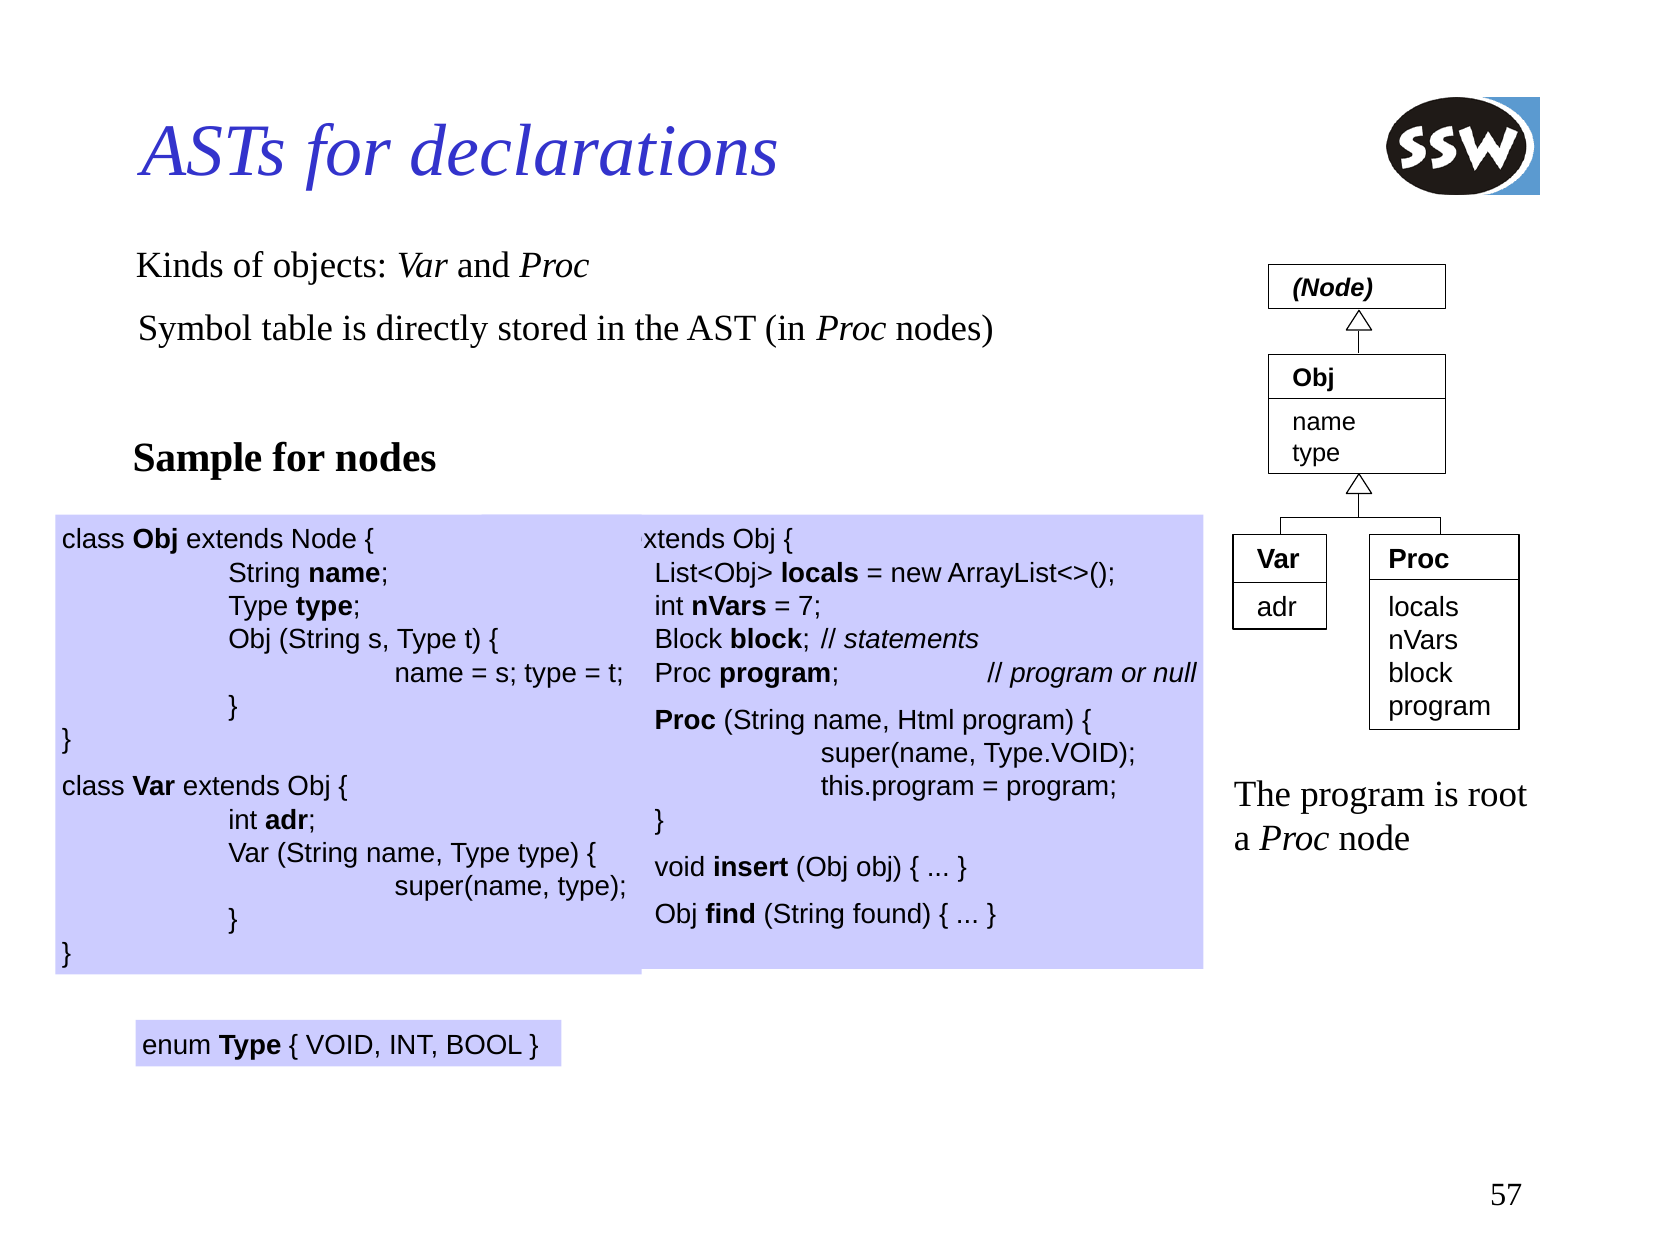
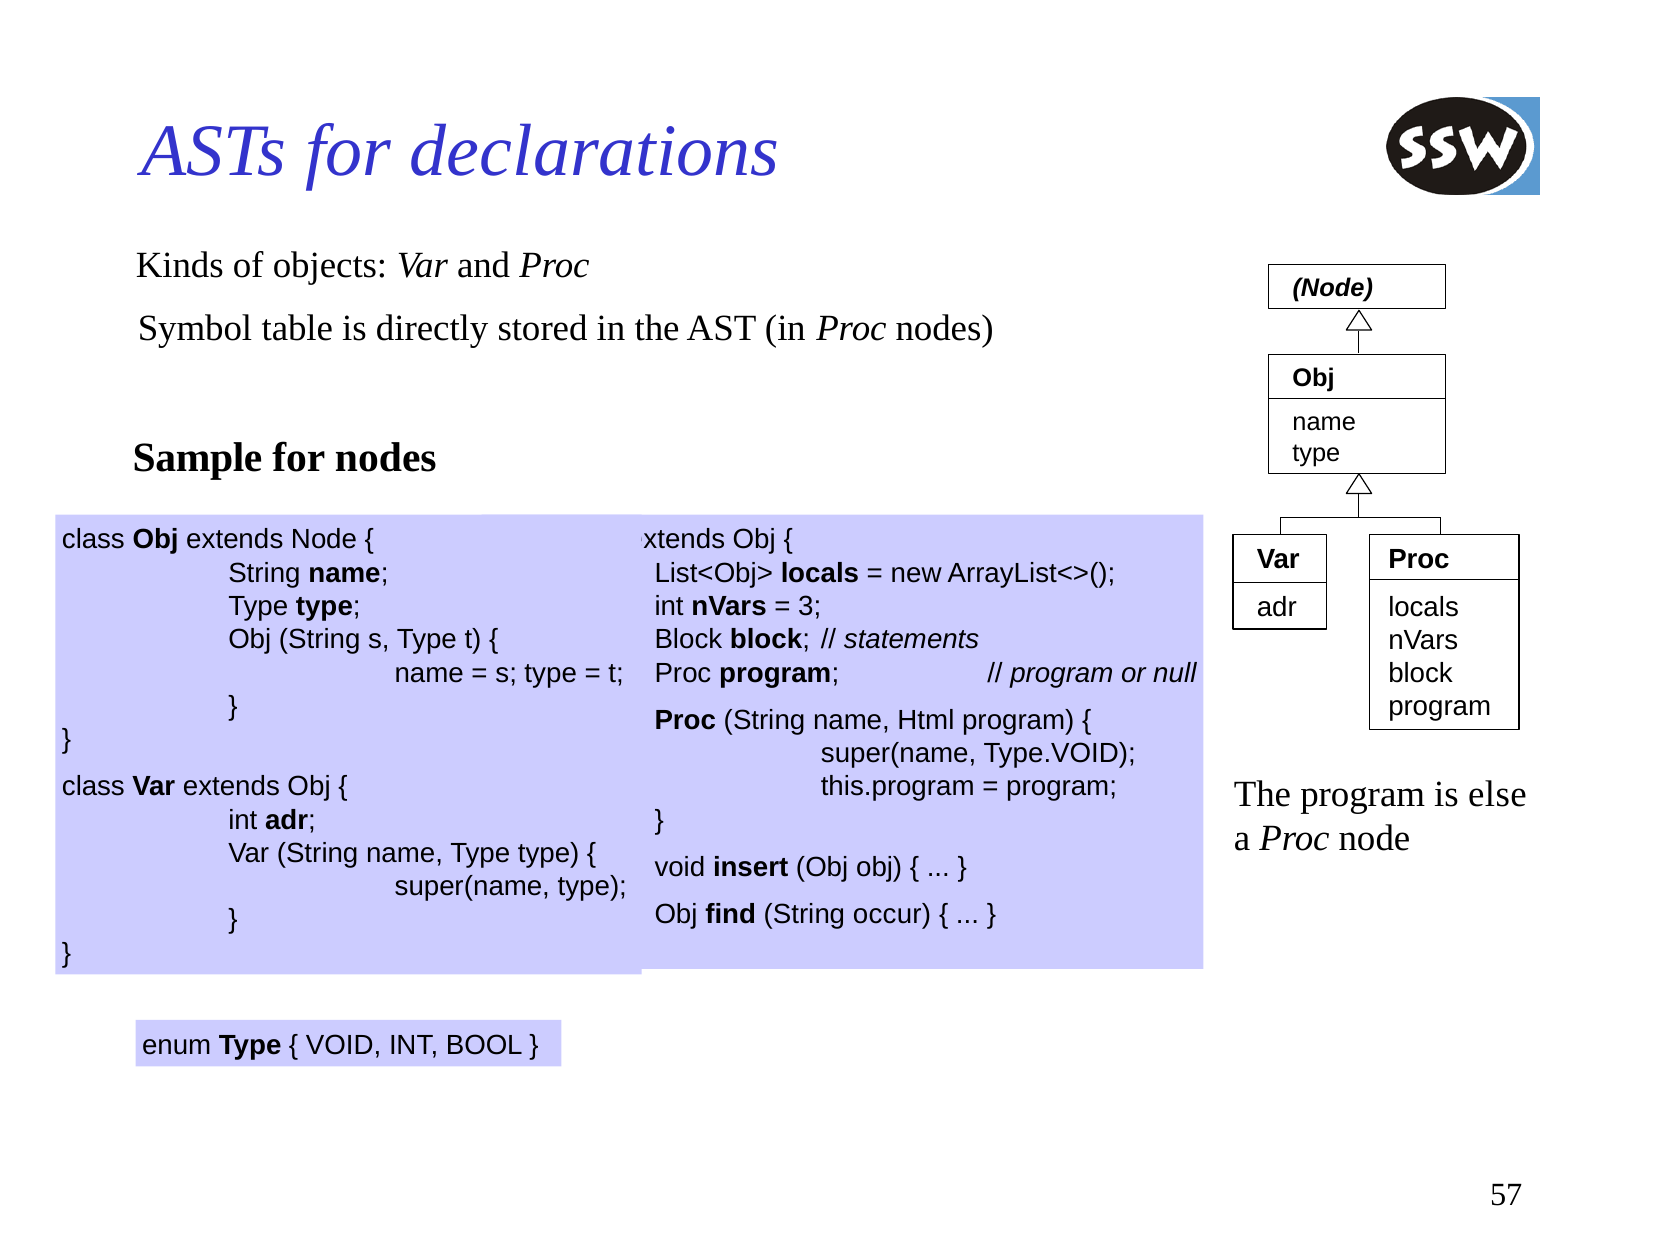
7: 7 -> 3 (810, 606)
root: root -> else (1497, 794)
found: found -> occur (892, 914)
